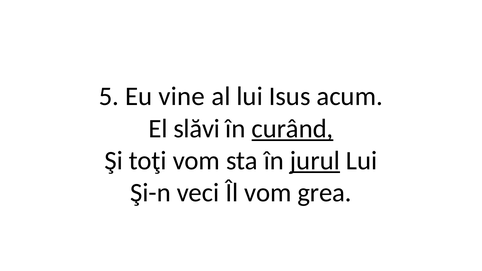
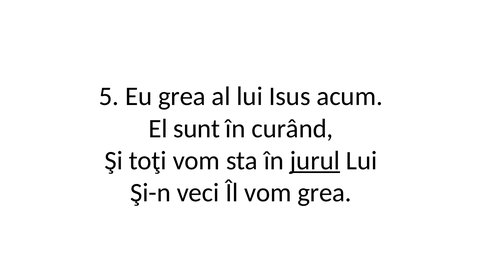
Eu vine: vine -> grea (182, 96)
slăvi: slăvi -> sunt (197, 129)
curând underline: present -> none (292, 129)
